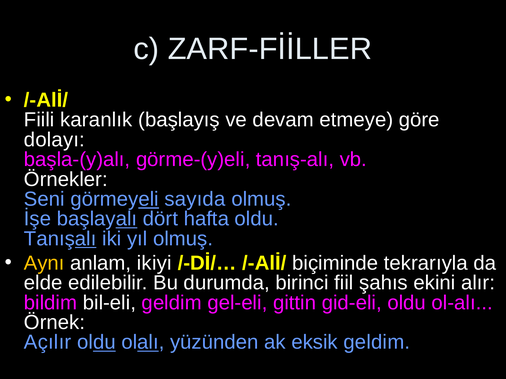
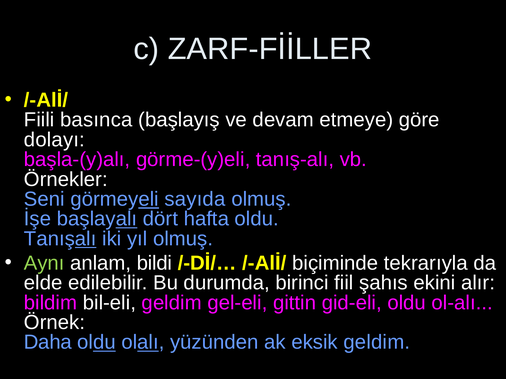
karanlık: karanlık -> basınca (96, 120)
Aynı colour: yellow -> light green (44, 263)
ikiyi: ikiyi -> bildi (154, 263)
Açılır: Açılır -> Daha (48, 343)
